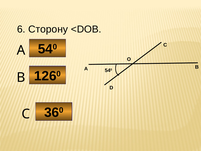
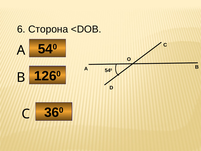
Сторону: Сторону -> Сторона (48, 29)
